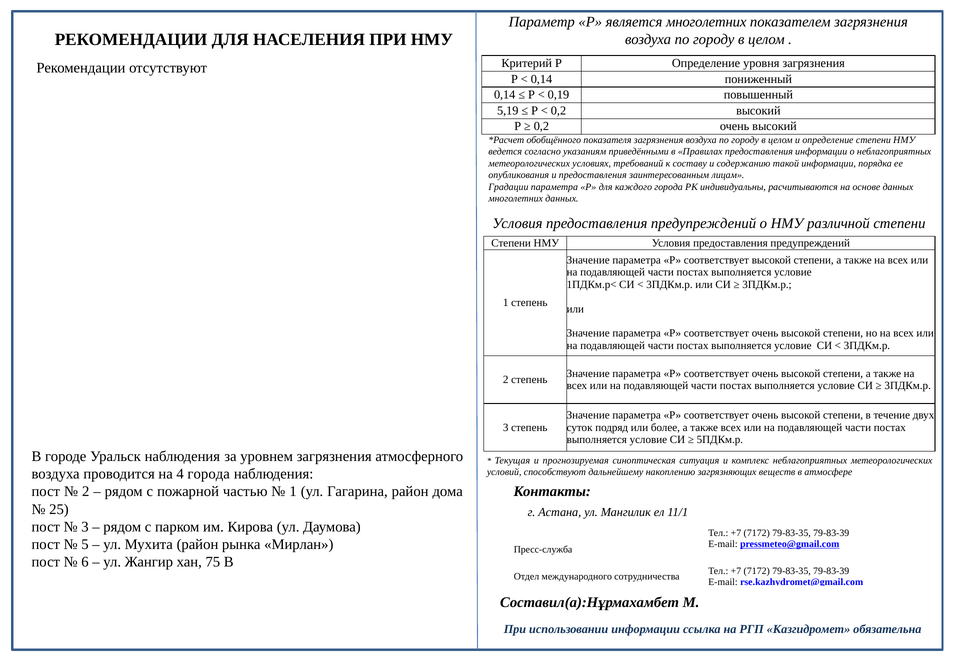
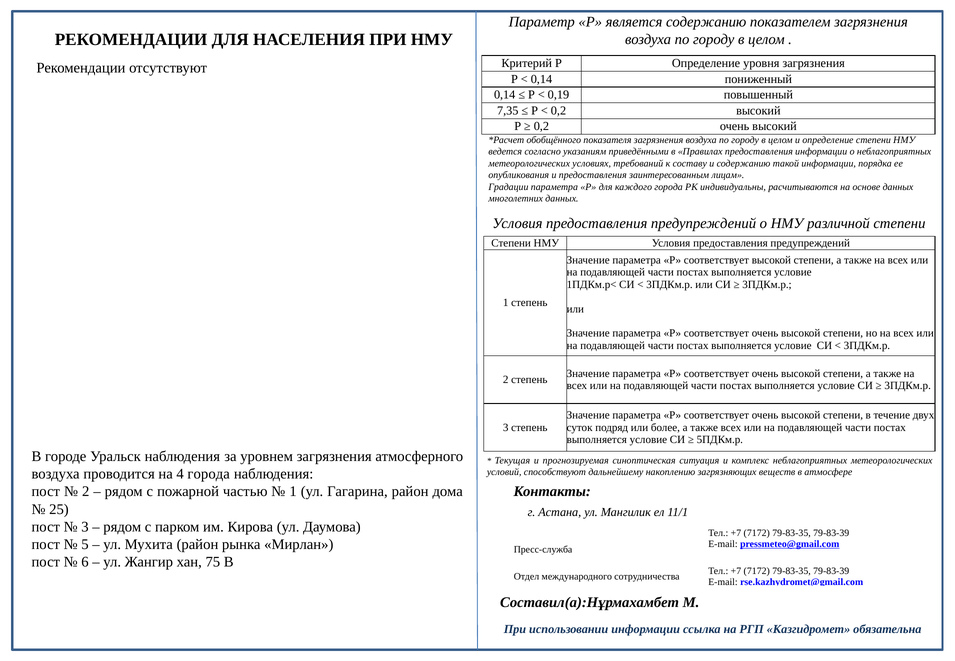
является многолетних: многолетних -> содержанию (706, 22)
5,19: 5,19 -> 7,35 (508, 111)
